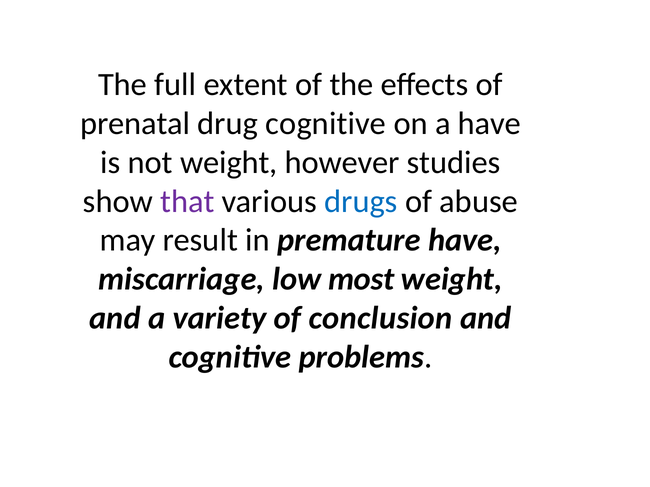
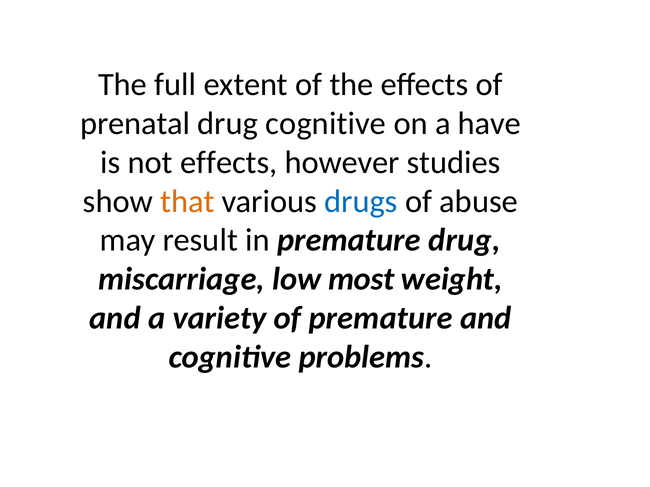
not weight: weight -> effects (229, 163)
that colour: purple -> orange (187, 202)
premature have: have -> drug (465, 241)
of conclusion: conclusion -> premature (381, 319)
